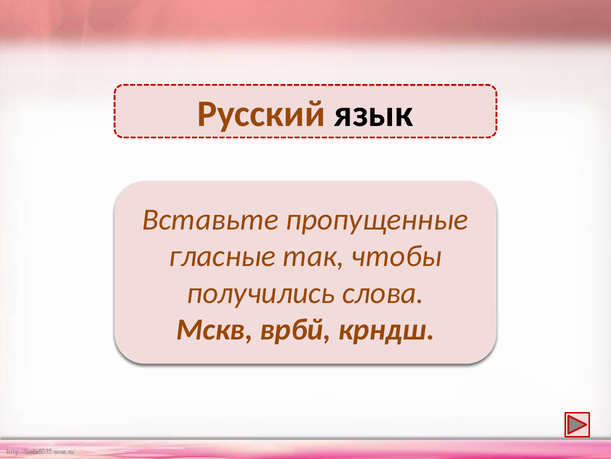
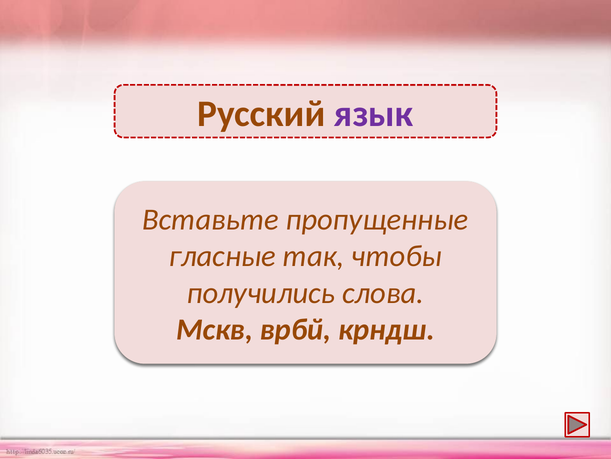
язык colour: black -> purple (374, 114)
